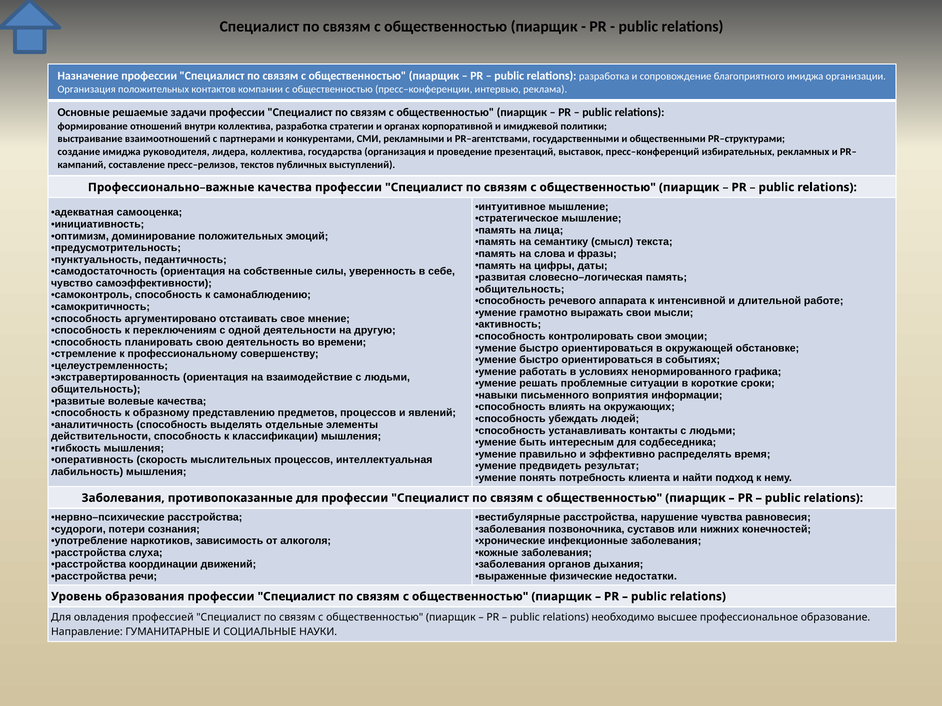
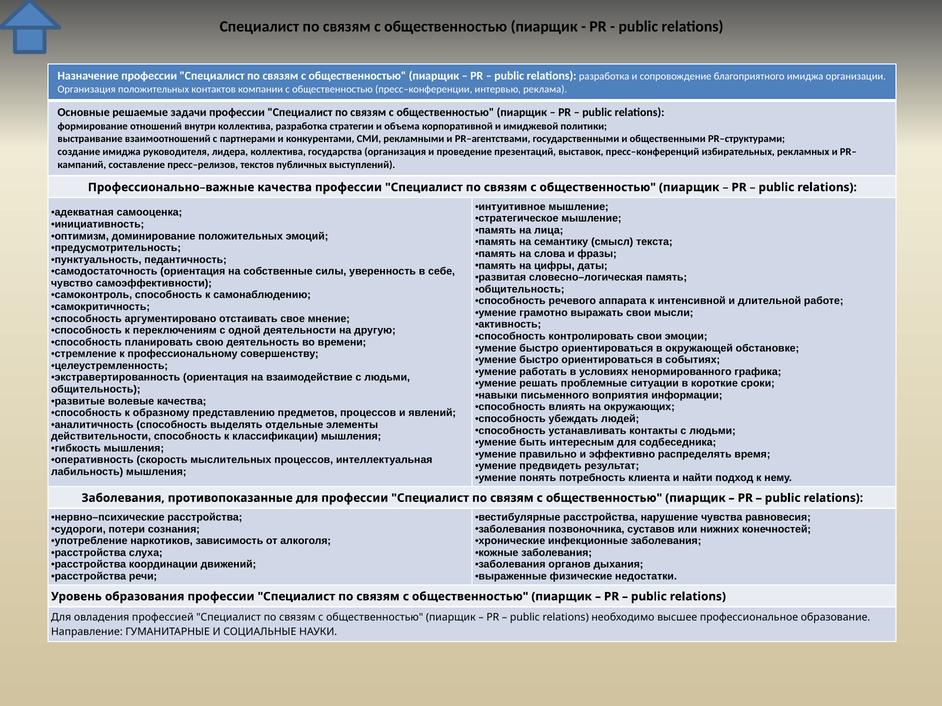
органах: органах -> объема (402, 126)
